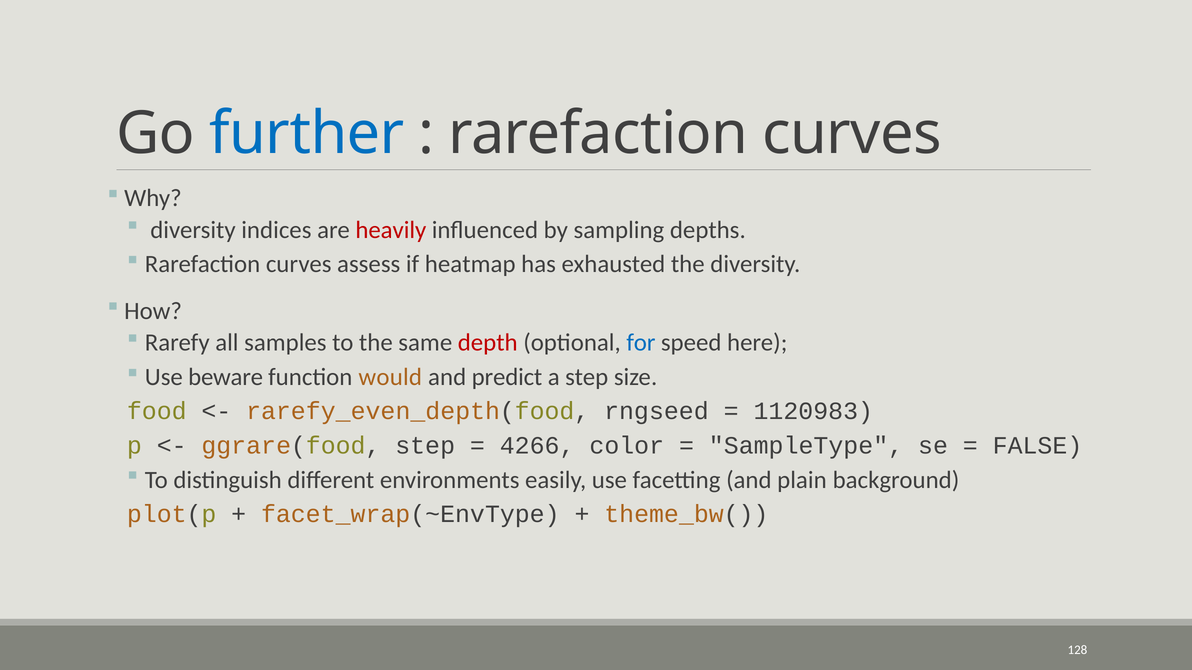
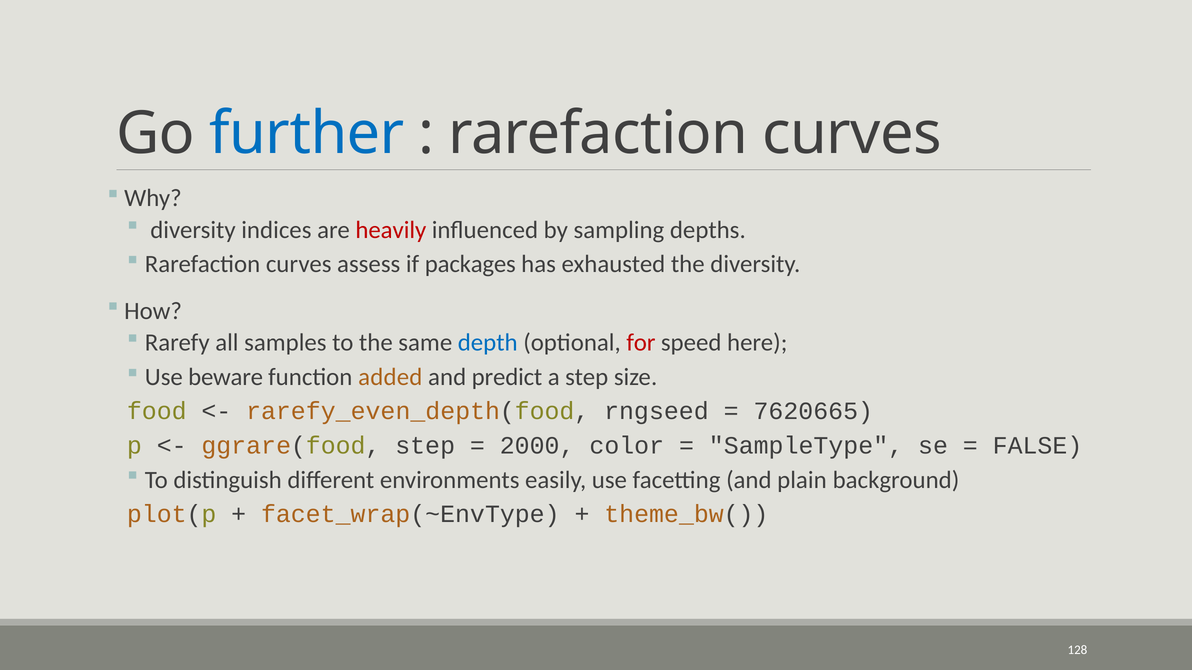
heatmap: heatmap -> packages (470, 264)
depth colour: red -> blue (488, 343)
for colour: blue -> red (641, 343)
would: would -> added (390, 377)
1120983: 1120983 -> 7620665 (813, 412)
4266: 4266 -> 2000 (537, 446)
